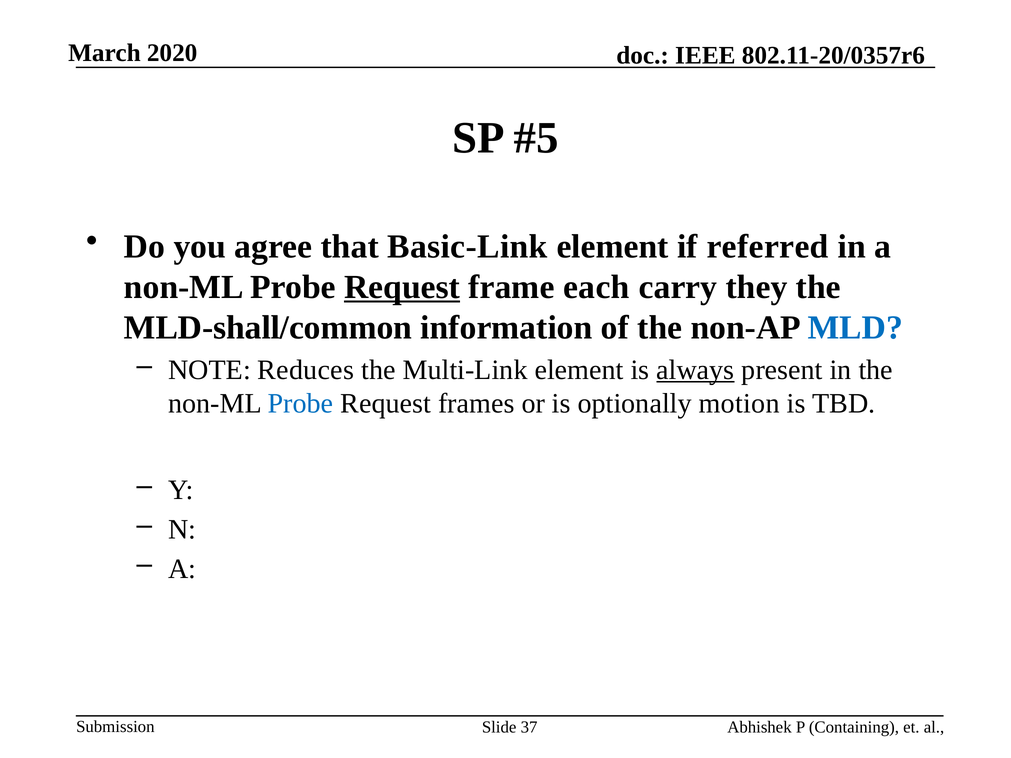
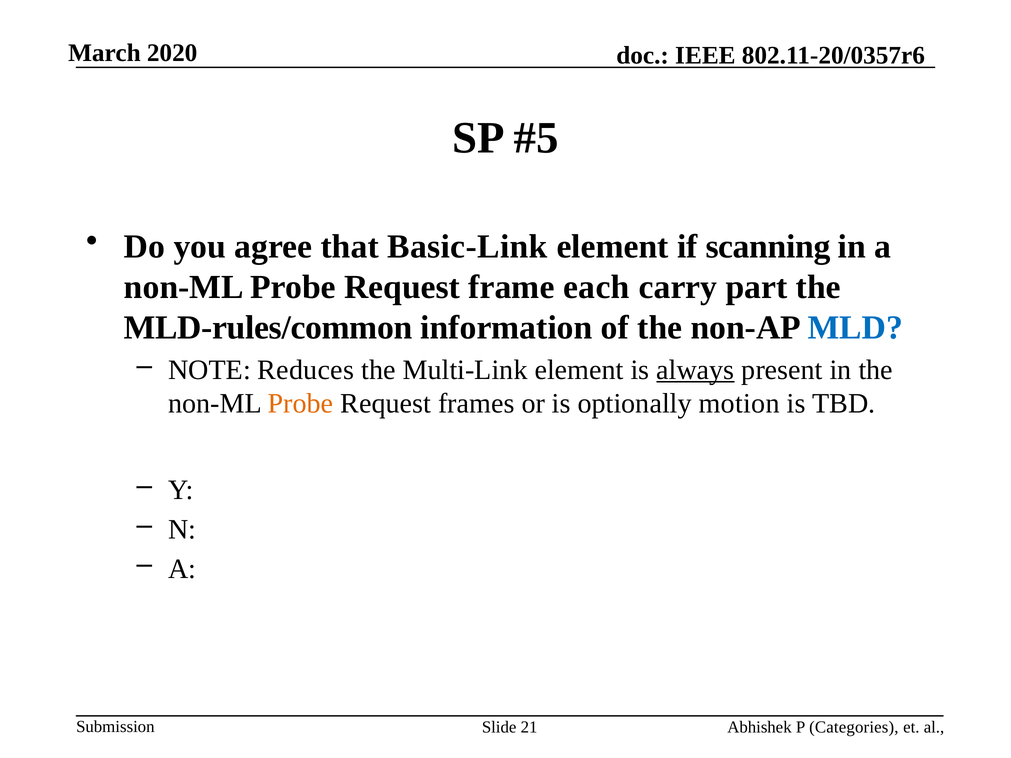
referred: referred -> scanning (768, 247)
Request underline: present -> none (402, 287)
they: they -> part (757, 287)
MLD-shall/common: MLD-shall/common -> MLD-rules/common (268, 328)
Probe colour: blue -> orange (301, 404)
37: 37 -> 21 (529, 727)
Containing: Containing -> Categories (854, 727)
